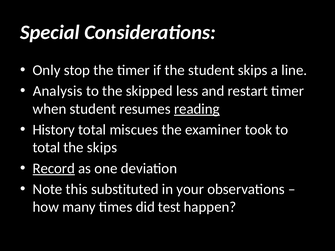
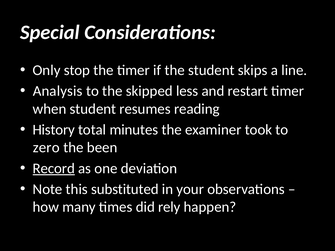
reading underline: present -> none (197, 109)
miscues: miscues -> minutes (134, 130)
total: total -> zero (46, 148)
the skips: skips -> been (102, 148)
test: test -> rely (169, 207)
